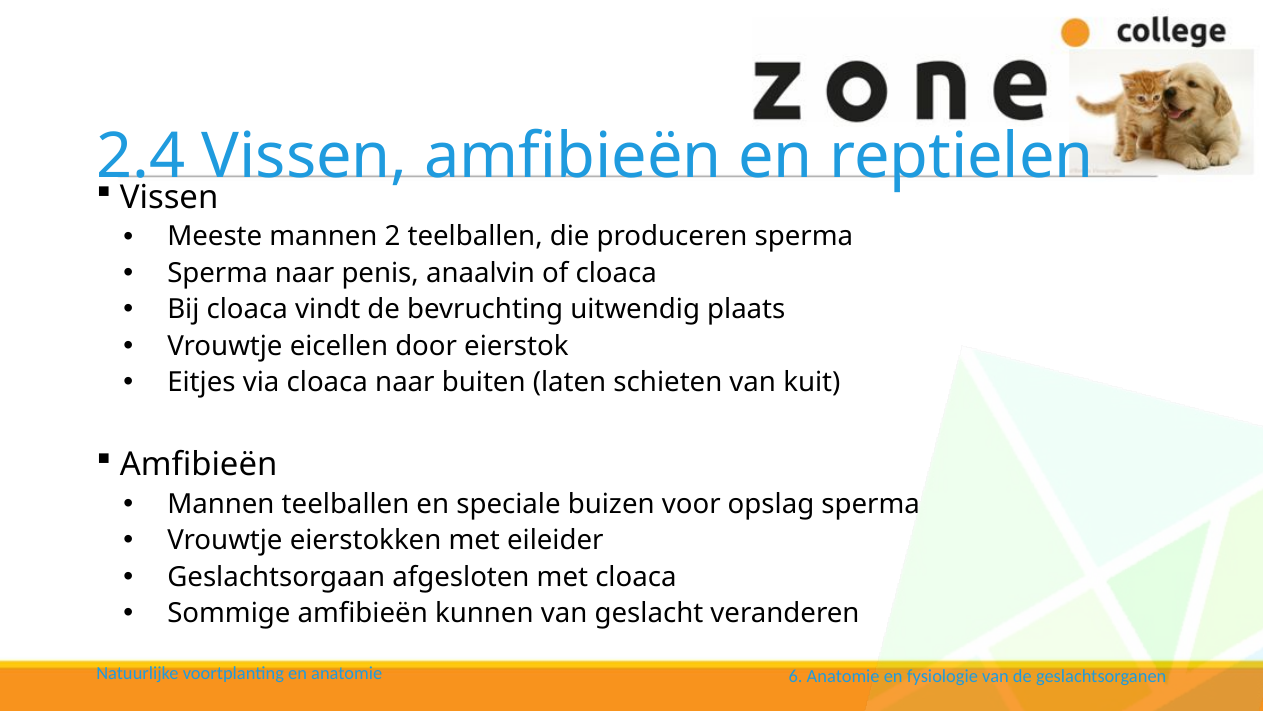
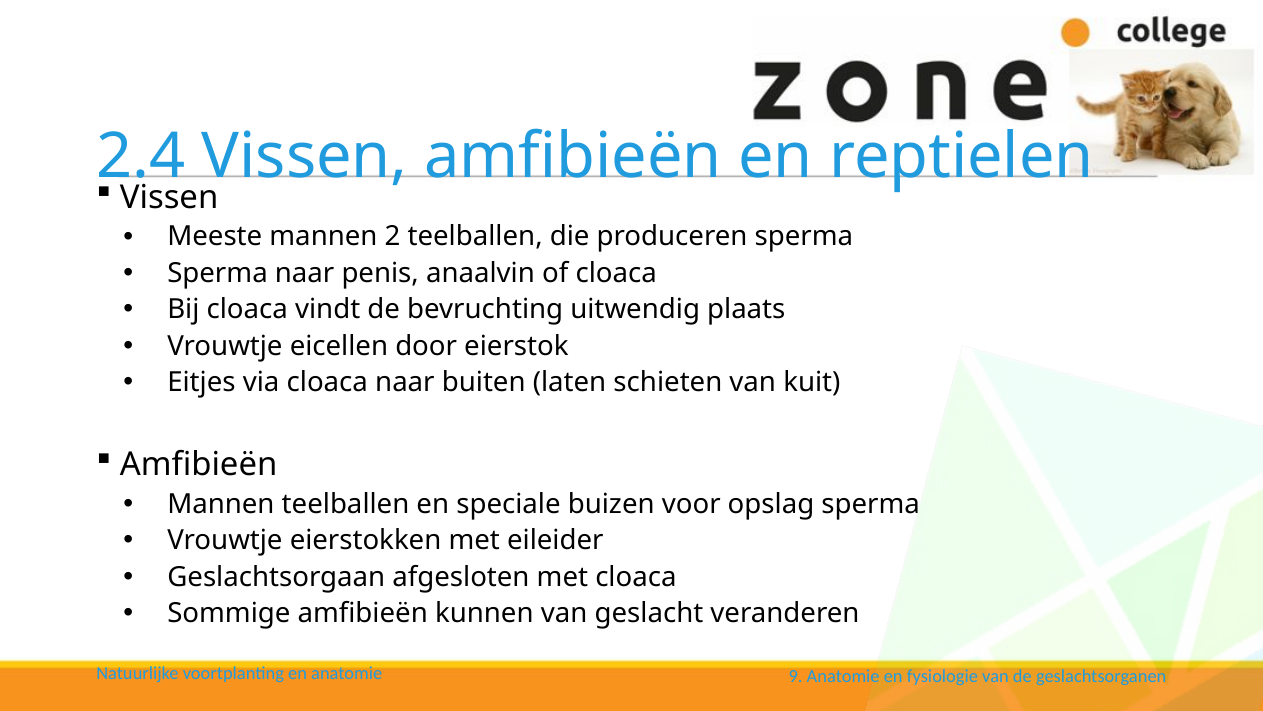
6: 6 -> 9 (796, 675)
